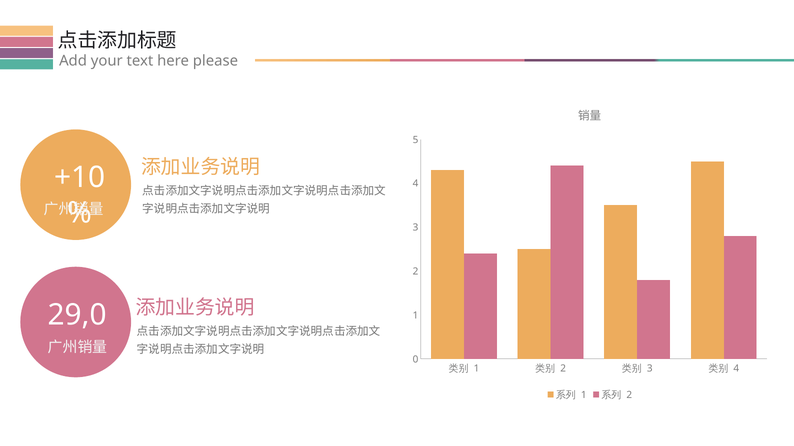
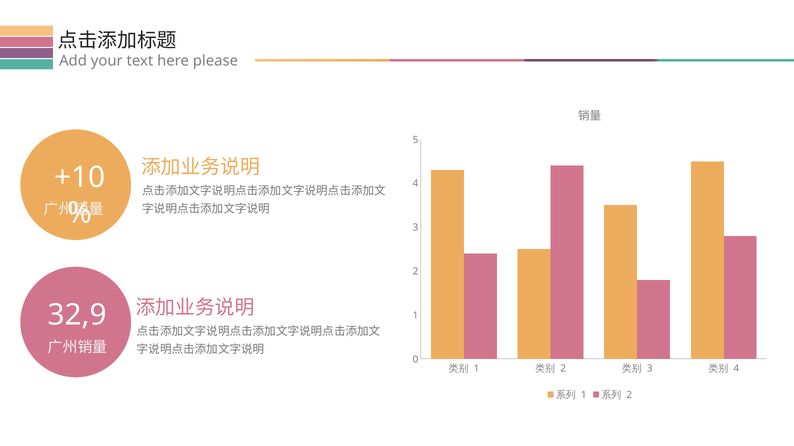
29,0: 29,0 -> 32,9 (77, 316)
